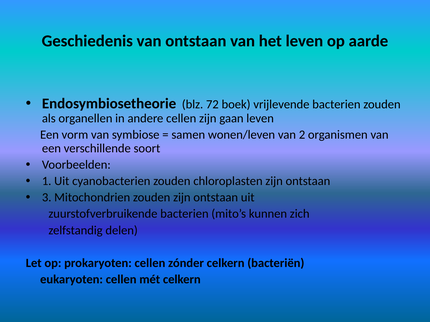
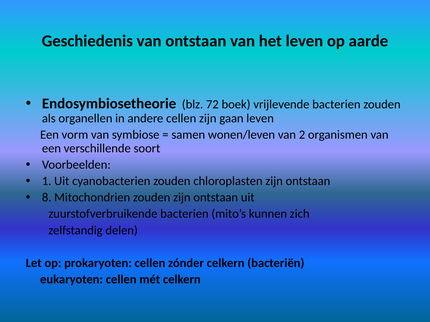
3: 3 -> 8 (47, 198)
